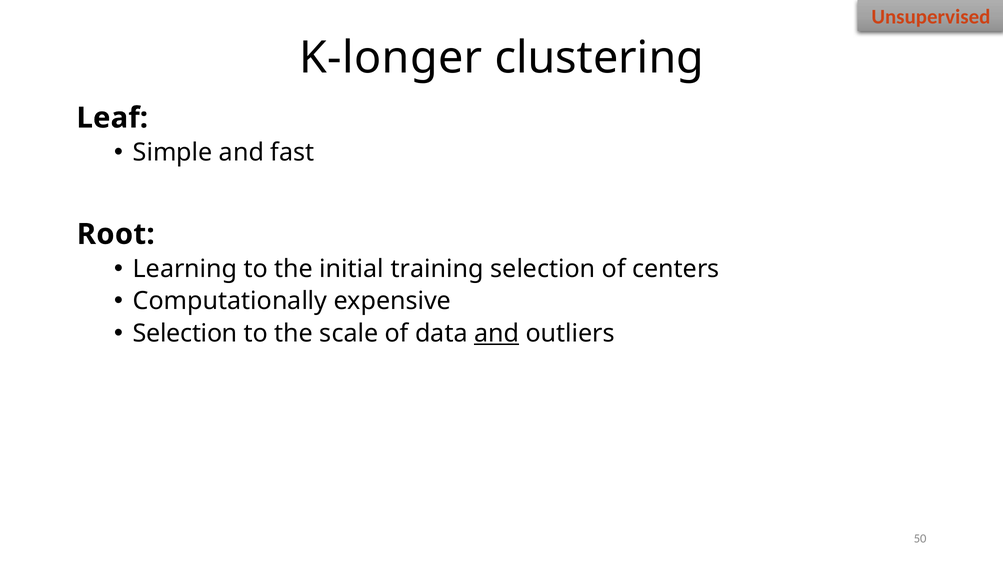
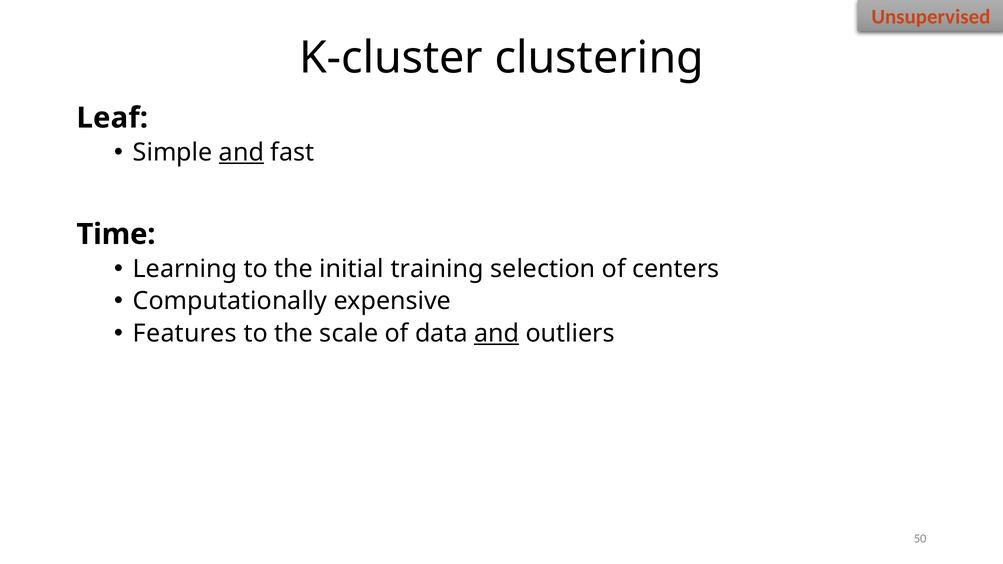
K-longer: K-longer -> K-cluster (391, 58)
and underline: none -> present (241, 153)
Root: Root -> Time (116, 234)
Selection: Selection -> Features (185, 333)
